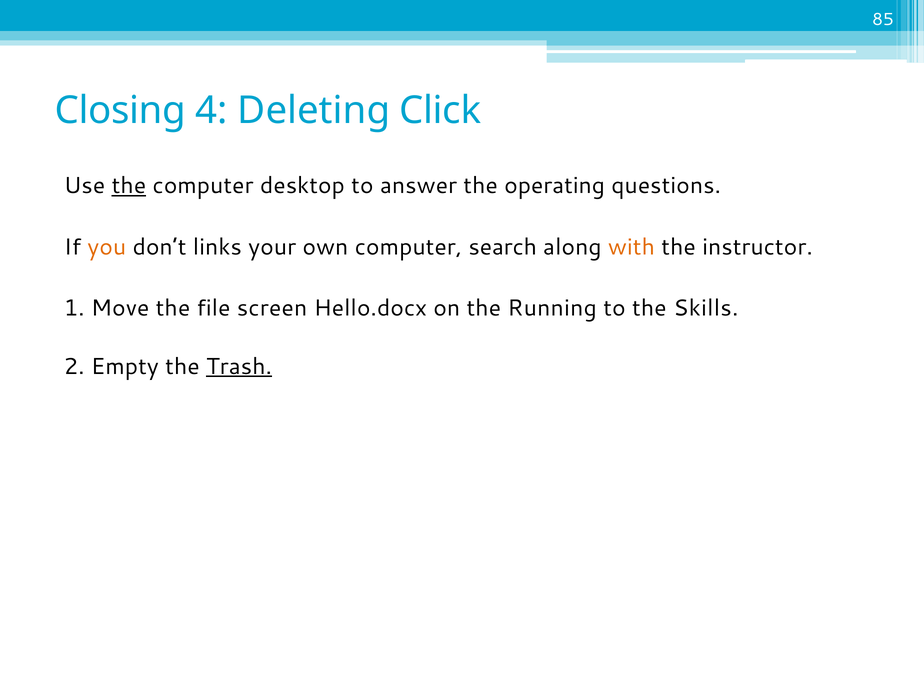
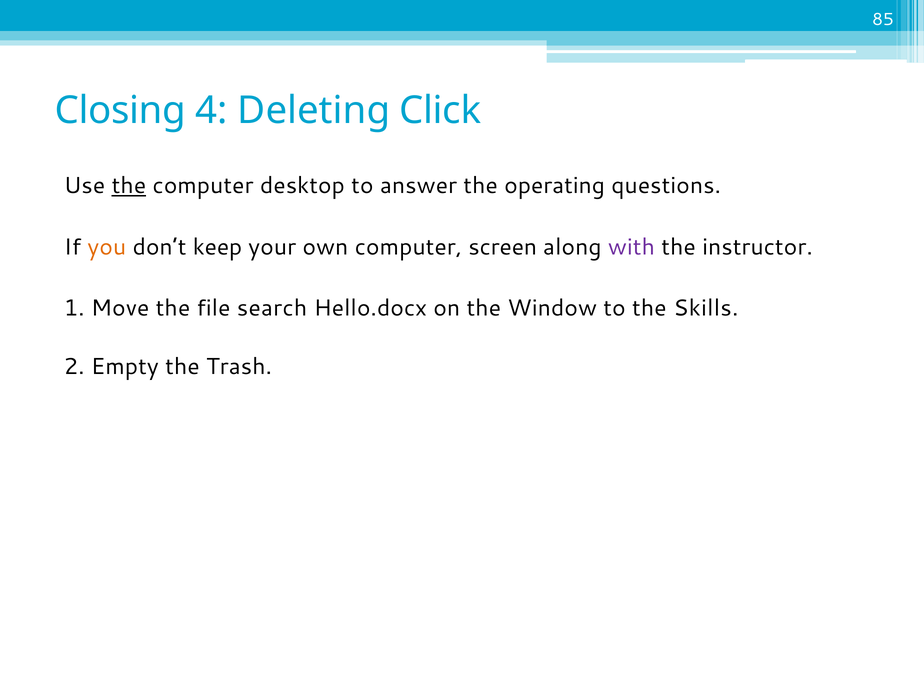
links: links -> keep (218, 247)
search: search -> screen (503, 247)
with colour: orange -> purple (631, 247)
screen: screen -> search (272, 308)
Running: Running -> Window (552, 308)
Trash underline: present -> none (239, 366)
